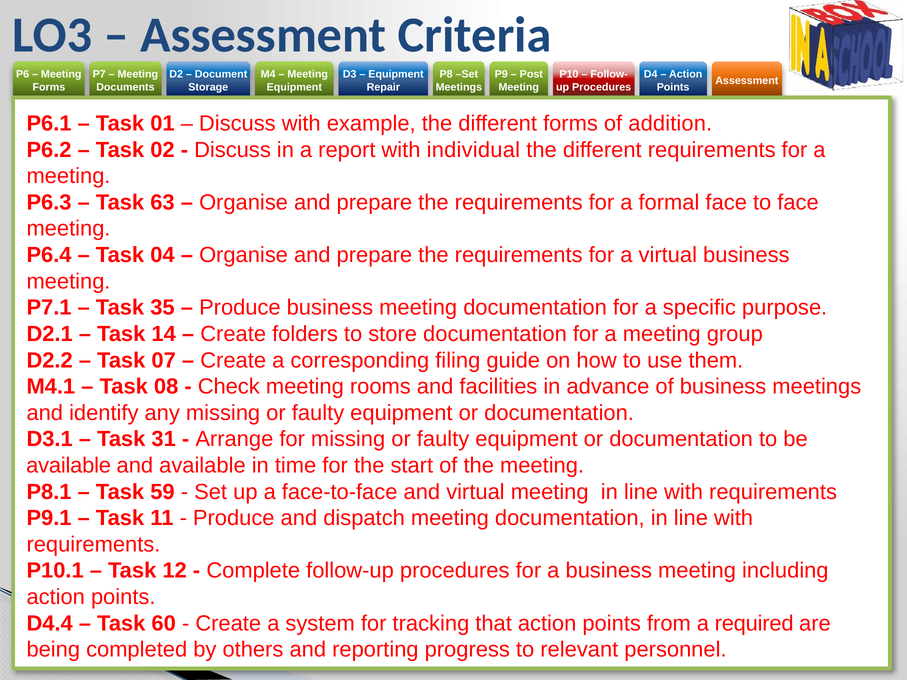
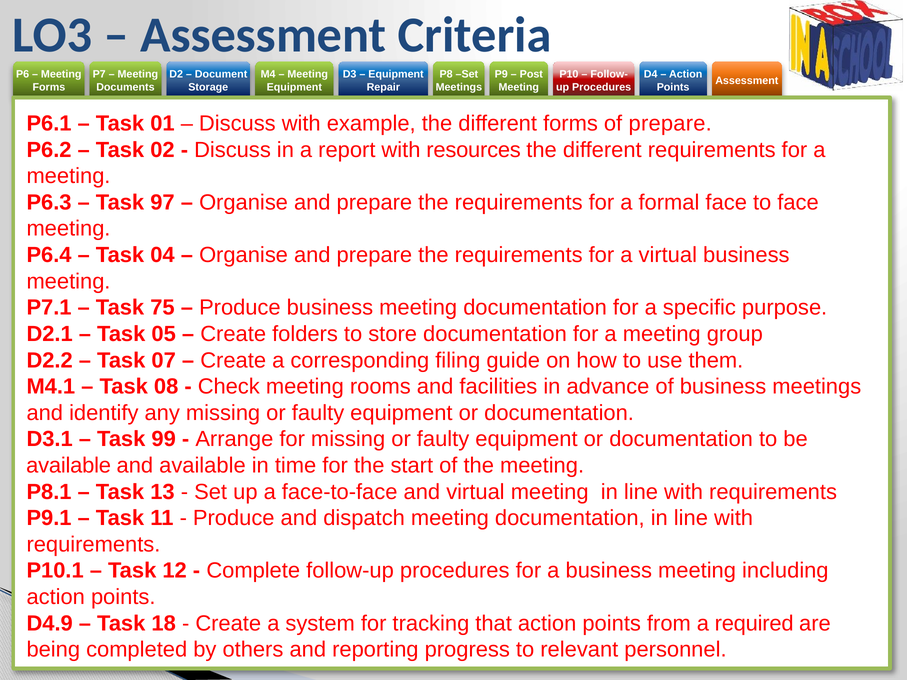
of addition: addition -> prepare (670, 124)
individual: individual -> resources (474, 150)
63: 63 -> 97 (162, 203)
35: 35 -> 75 (162, 308)
14: 14 -> 05 (164, 334)
31: 31 -> 99 (164, 439)
59: 59 -> 13 (162, 492)
D4.4: D4.4 -> D4.9 (50, 624)
60: 60 -> 18 (164, 624)
